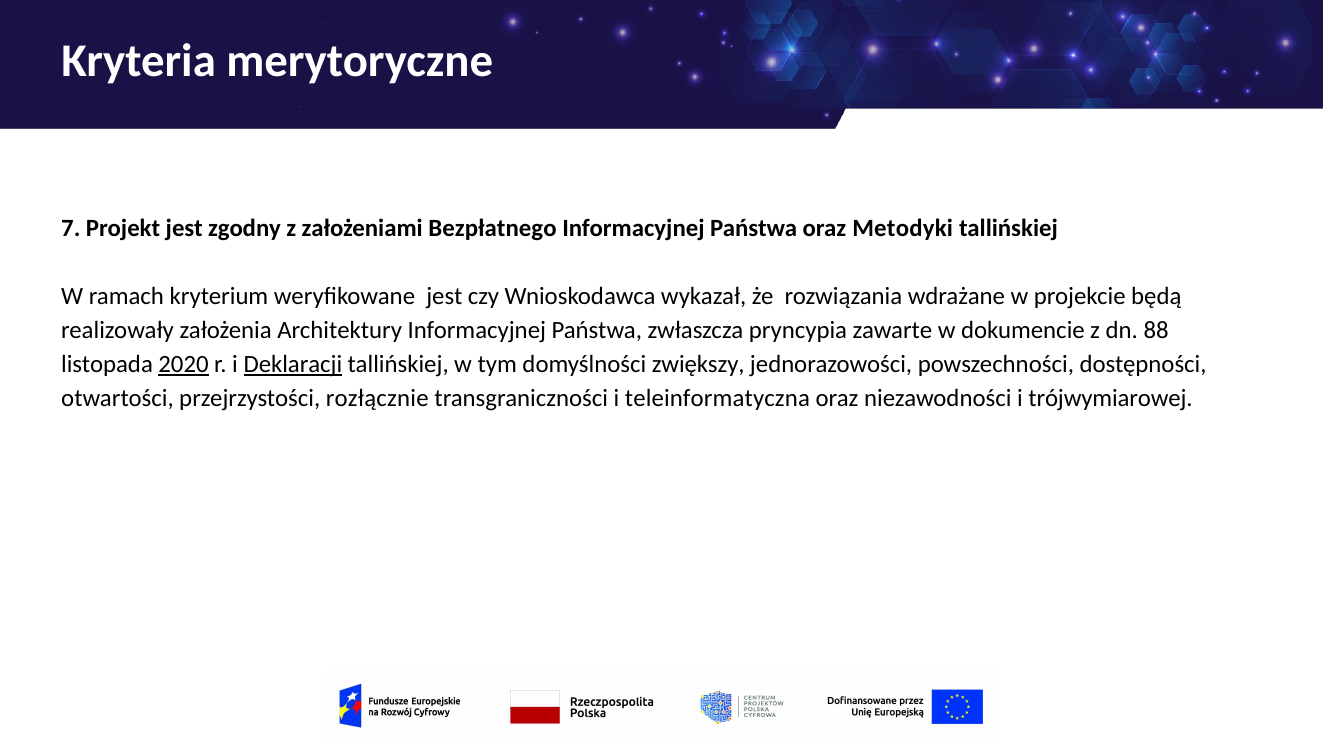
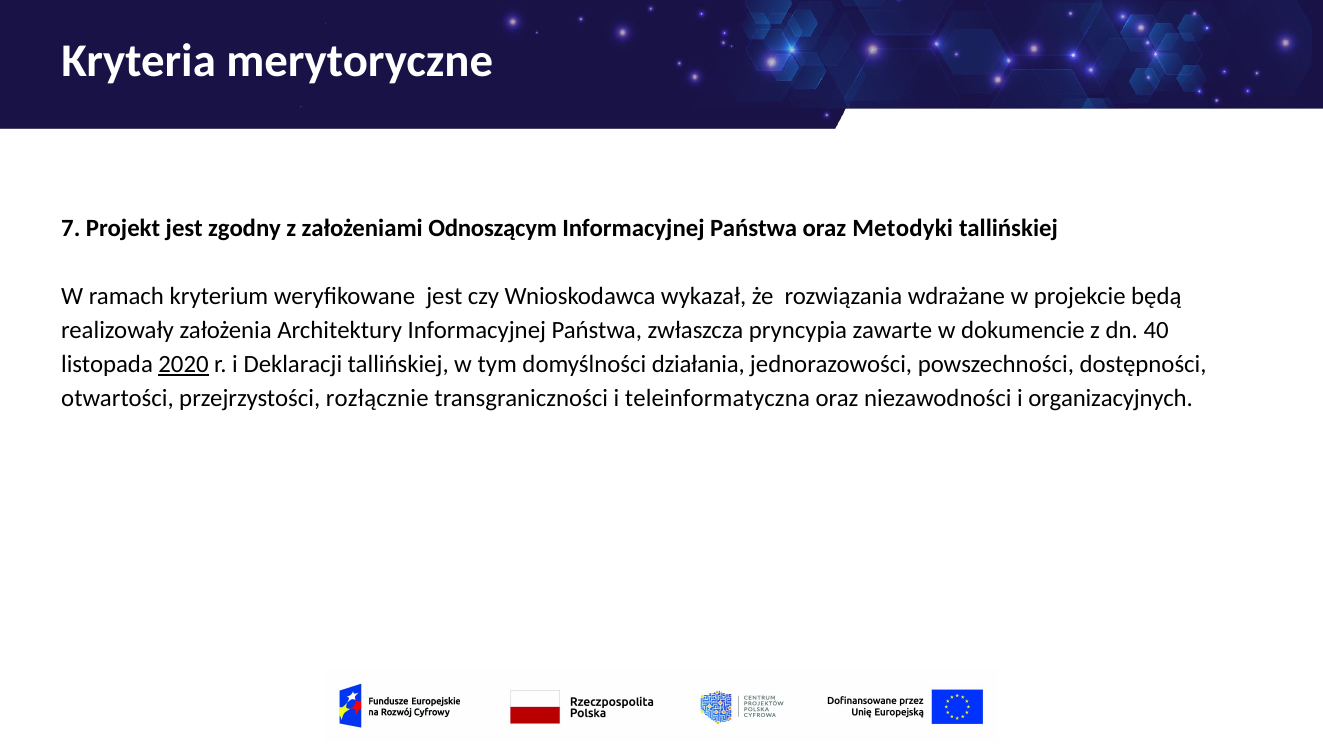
Bezpłatnego: Bezpłatnego -> Odnoszącym (493, 229)
88: 88 -> 40 (1156, 330)
Deklaracji underline: present -> none (293, 364)
zwiększy: zwiększy -> działania (698, 364)
trójwymiarowej: trójwymiarowej -> organizacyjnych (1111, 398)
